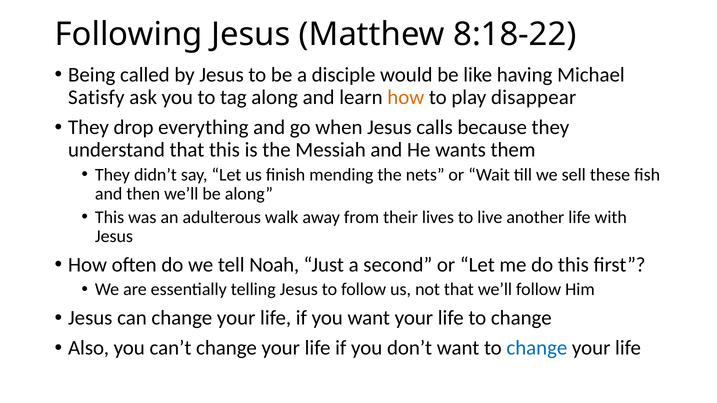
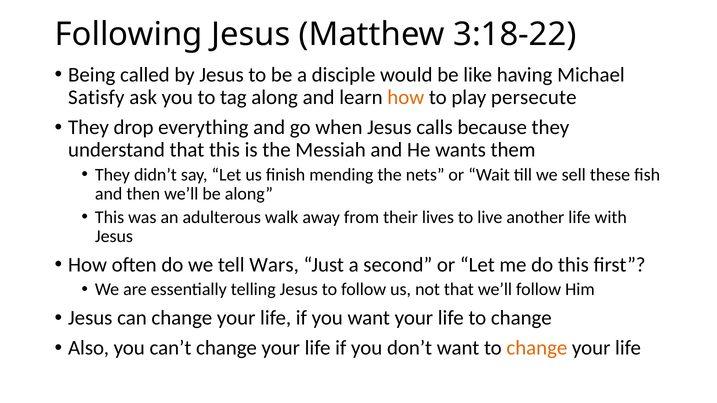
8:18-22: 8:18-22 -> 3:18-22 (515, 34)
disappear: disappear -> persecute (534, 97)
Noah: Noah -> Wars (274, 265)
change colour: blue -> orange (537, 348)
